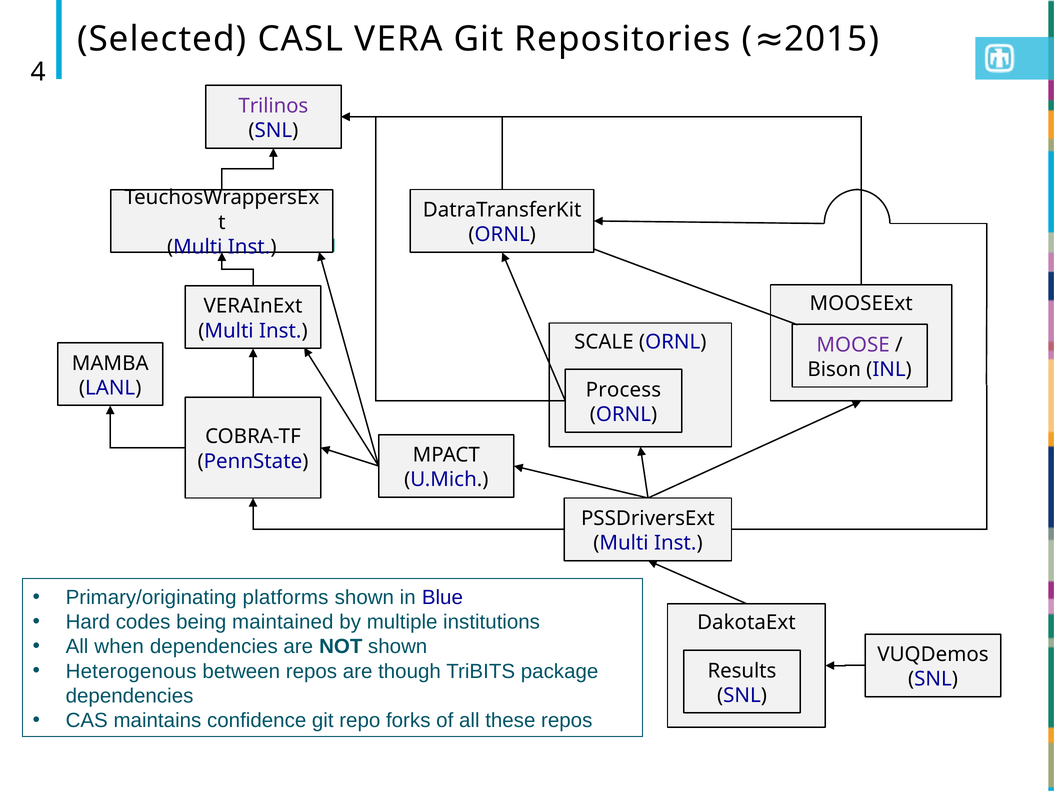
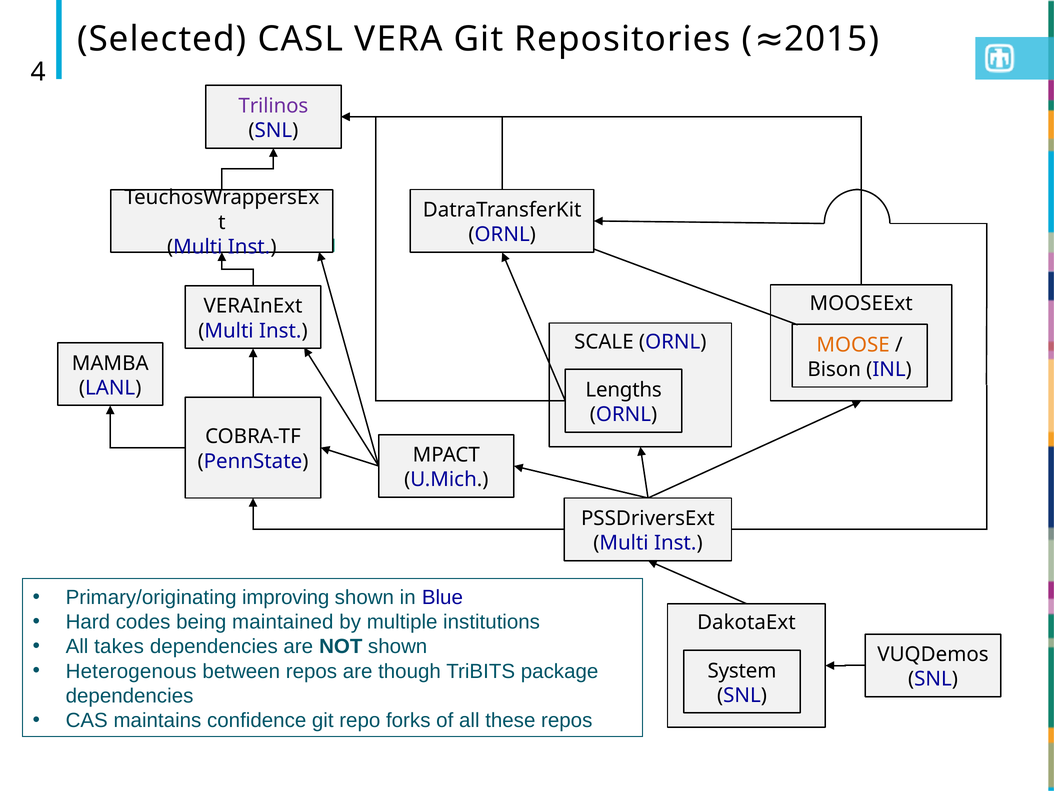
MOOSE colour: purple -> orange (853, 345)
Process: Process -> Lengths (624, 390)
platforms: platforms -> improving (286, 597)
when: when -> takes (119, 646)
Results: Results -> System (742, 670)
